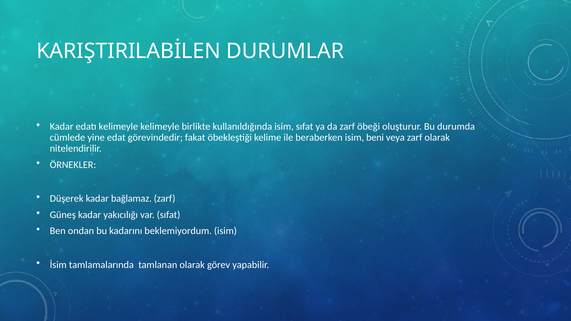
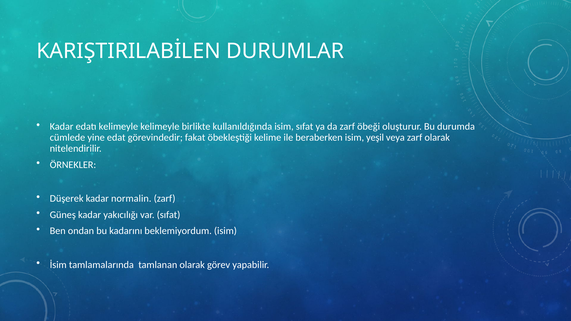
beni: beni -> yeşil (375, 138)
bağlamaz: bağlamaz -> normalin (131, 199)
